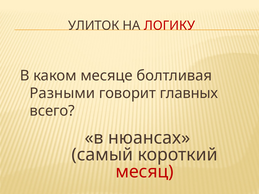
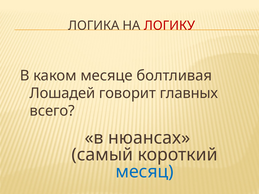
УЛИТОК: УЛИТОК -> ЛОГИКА (94, 26)
Разными: Разными -> Лошадей (62, 93)
месяц colour: red -> blue (145, 172)
